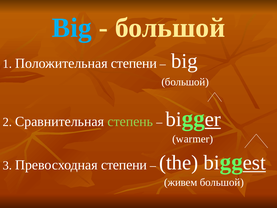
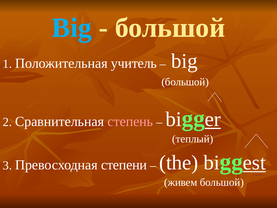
Положительная степени: степени -> учитель (134, 63)
степень colour: light green -> pink (130, 121)
warmer: warmer -> теплый (193, 139)
